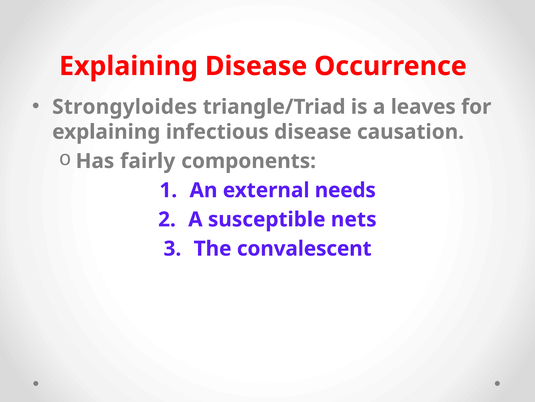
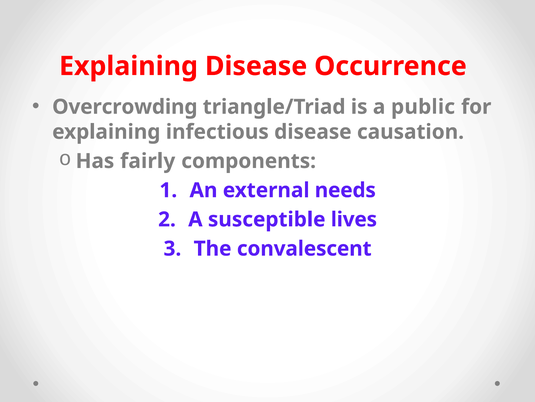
Strongyloides: Strongyloides -> Overcrowding (125, 107)
leaves: leaves -> public (423, 107)
nets: nets -> lives (354, 219)
